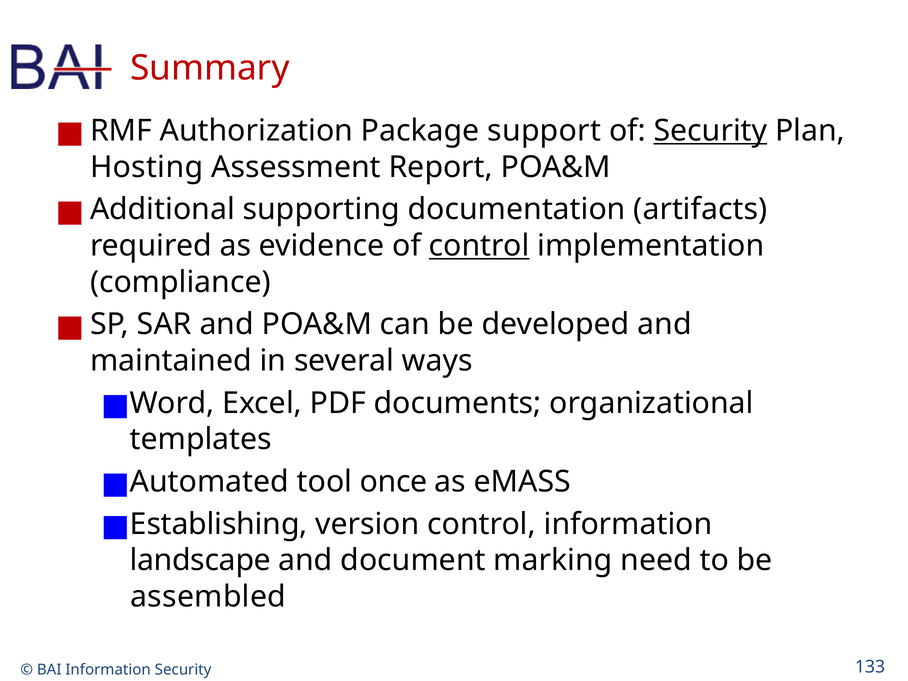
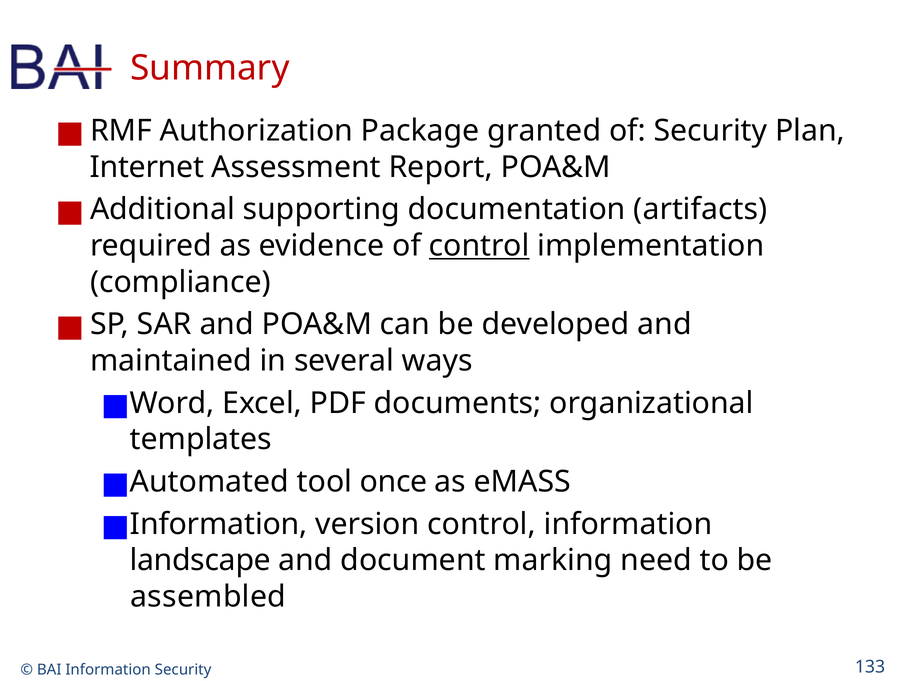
support: support -> granted (544, 131)
Security underline: present -> none (710, 131)
Hosting: Hosting -> Internet (147, 167)
Establishing: Establishing -> Information (219, 524)
